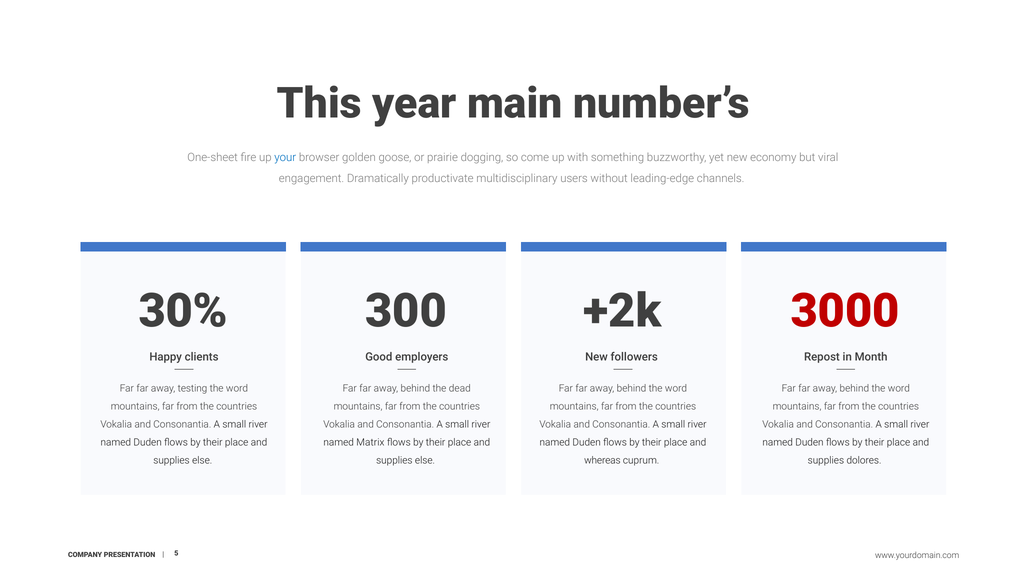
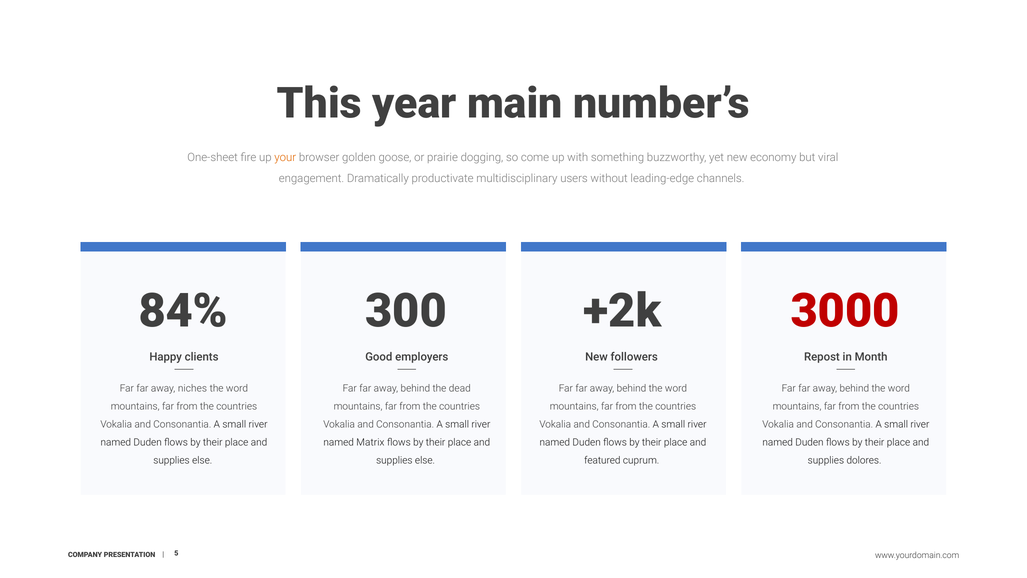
your colour: blue -> orange (285, 158)
30%: 30% -> 84% (183, 311)
testing: testing -> niches (192, 388)
whereas: whereas -> featured (602, 460)
